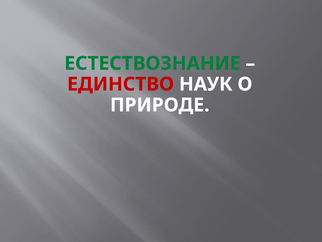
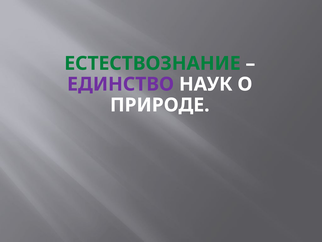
ЕДИНСТВО colour: red -> purple (121, 84)
